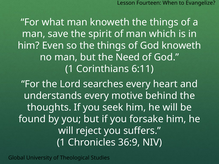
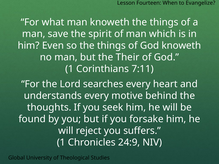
Need: Need -> Their (128, 57)
6:11: 6:11 -> 7:11 (143, 69)
36:9: 36:9 -> 24:9 (129, 143)
